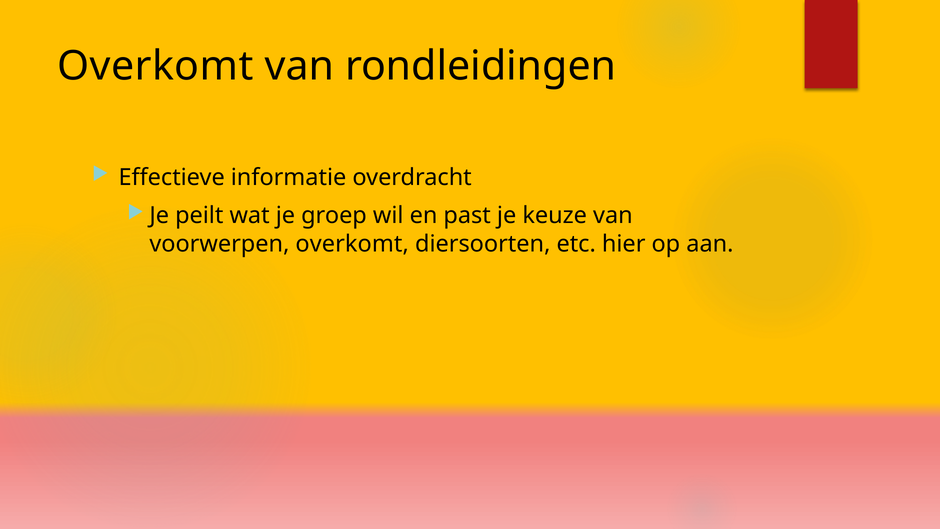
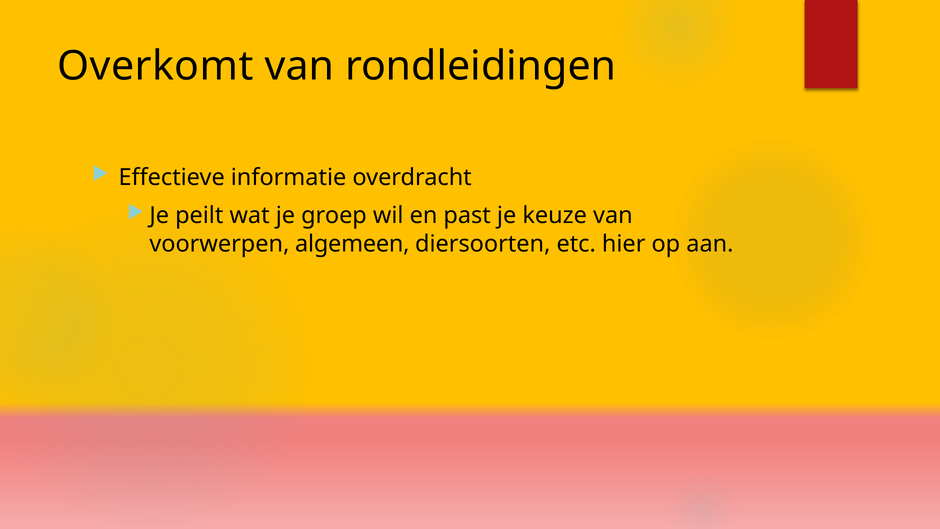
voorwerpen overkomt: overkomt -> algemeen (352, 244)
